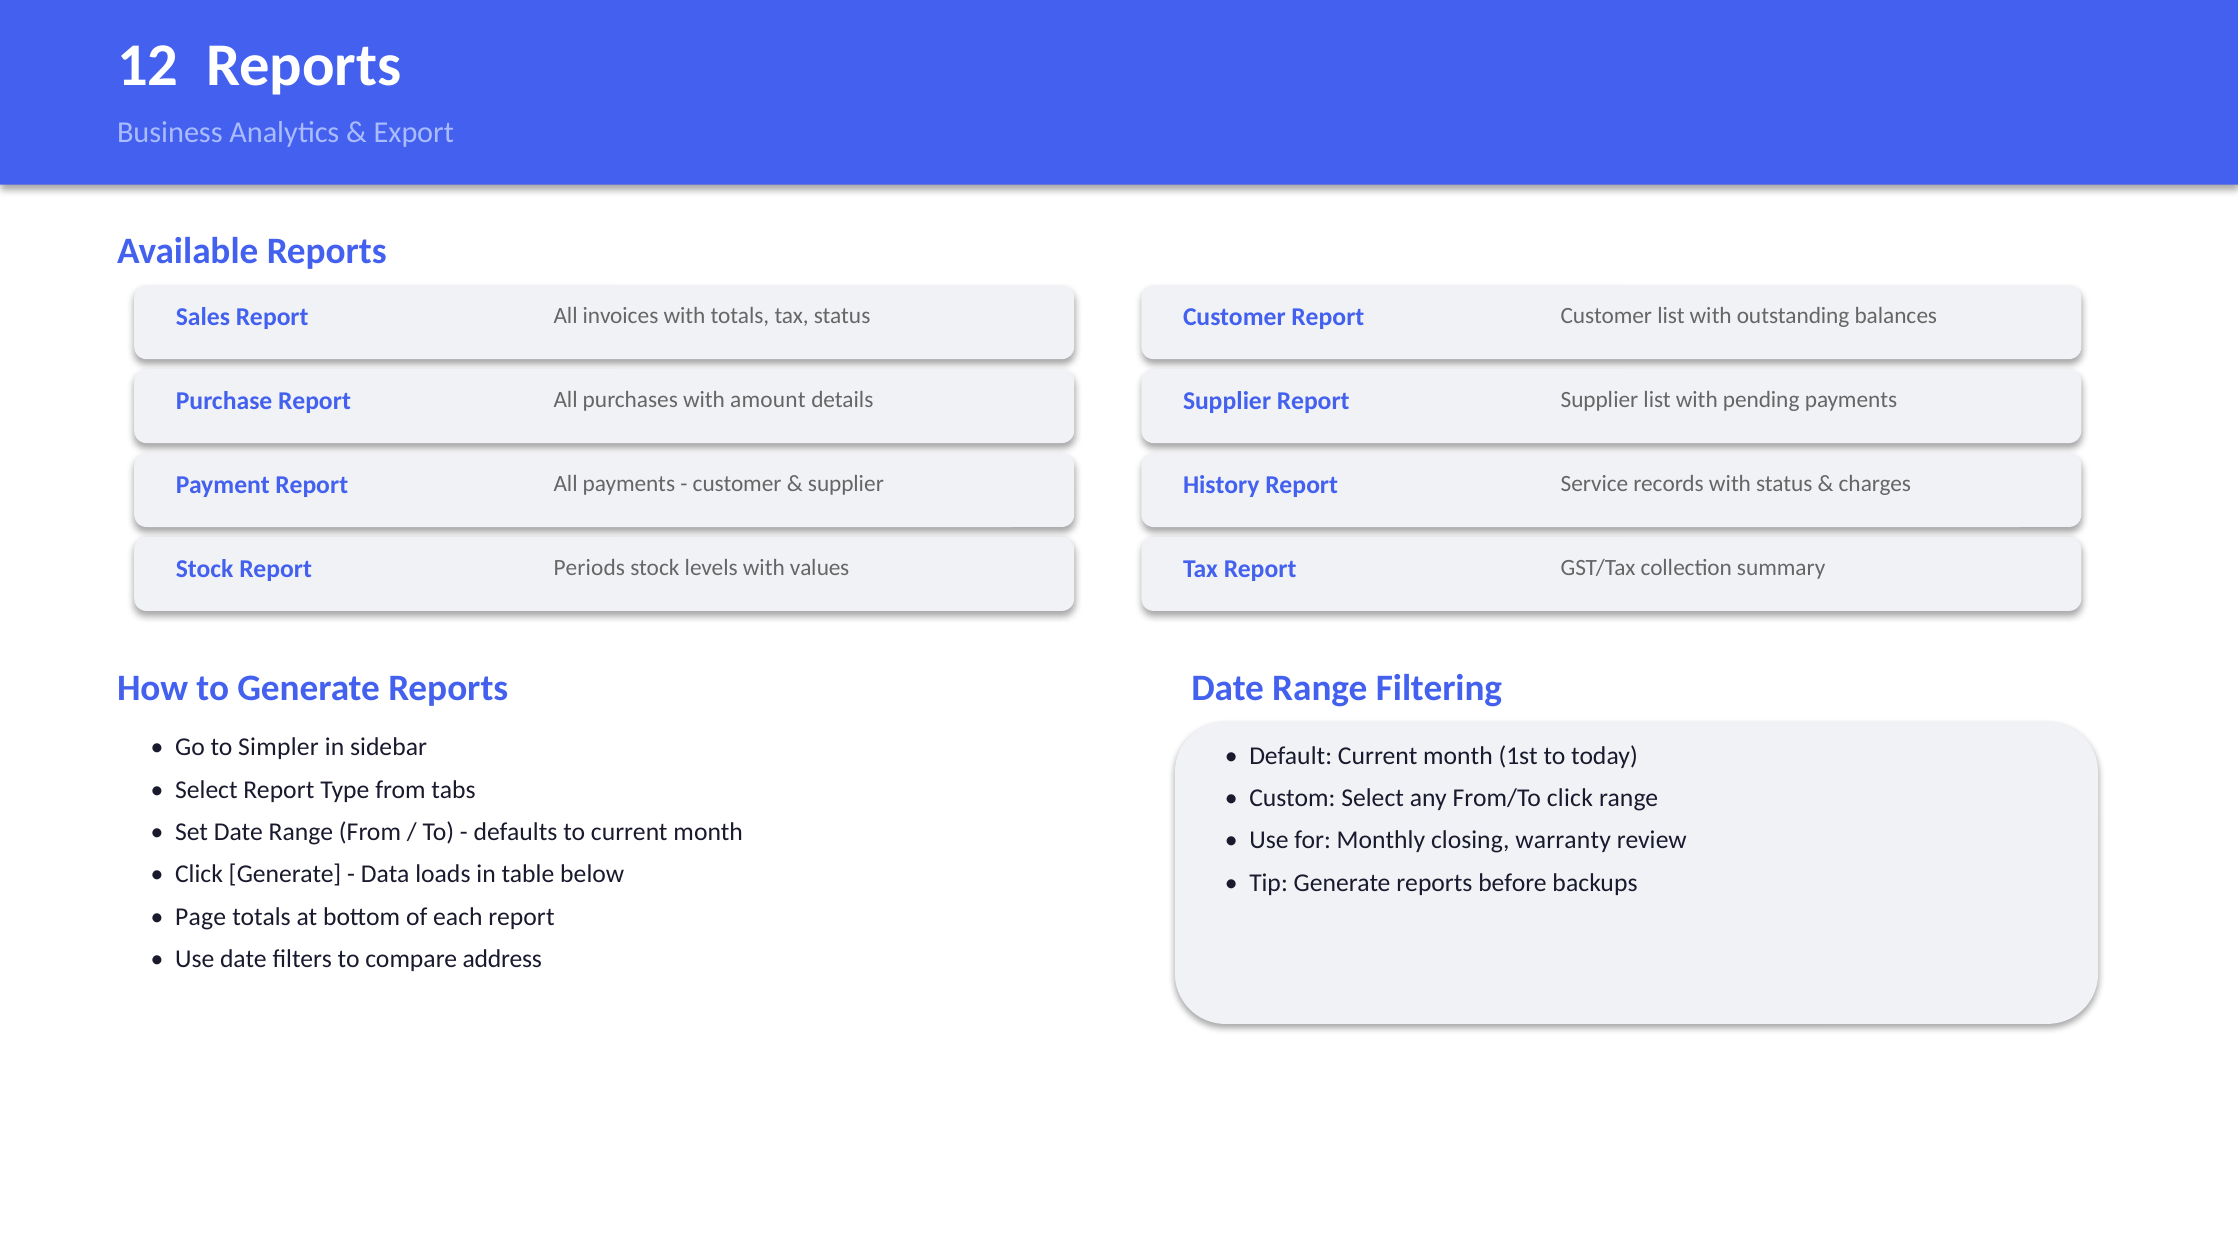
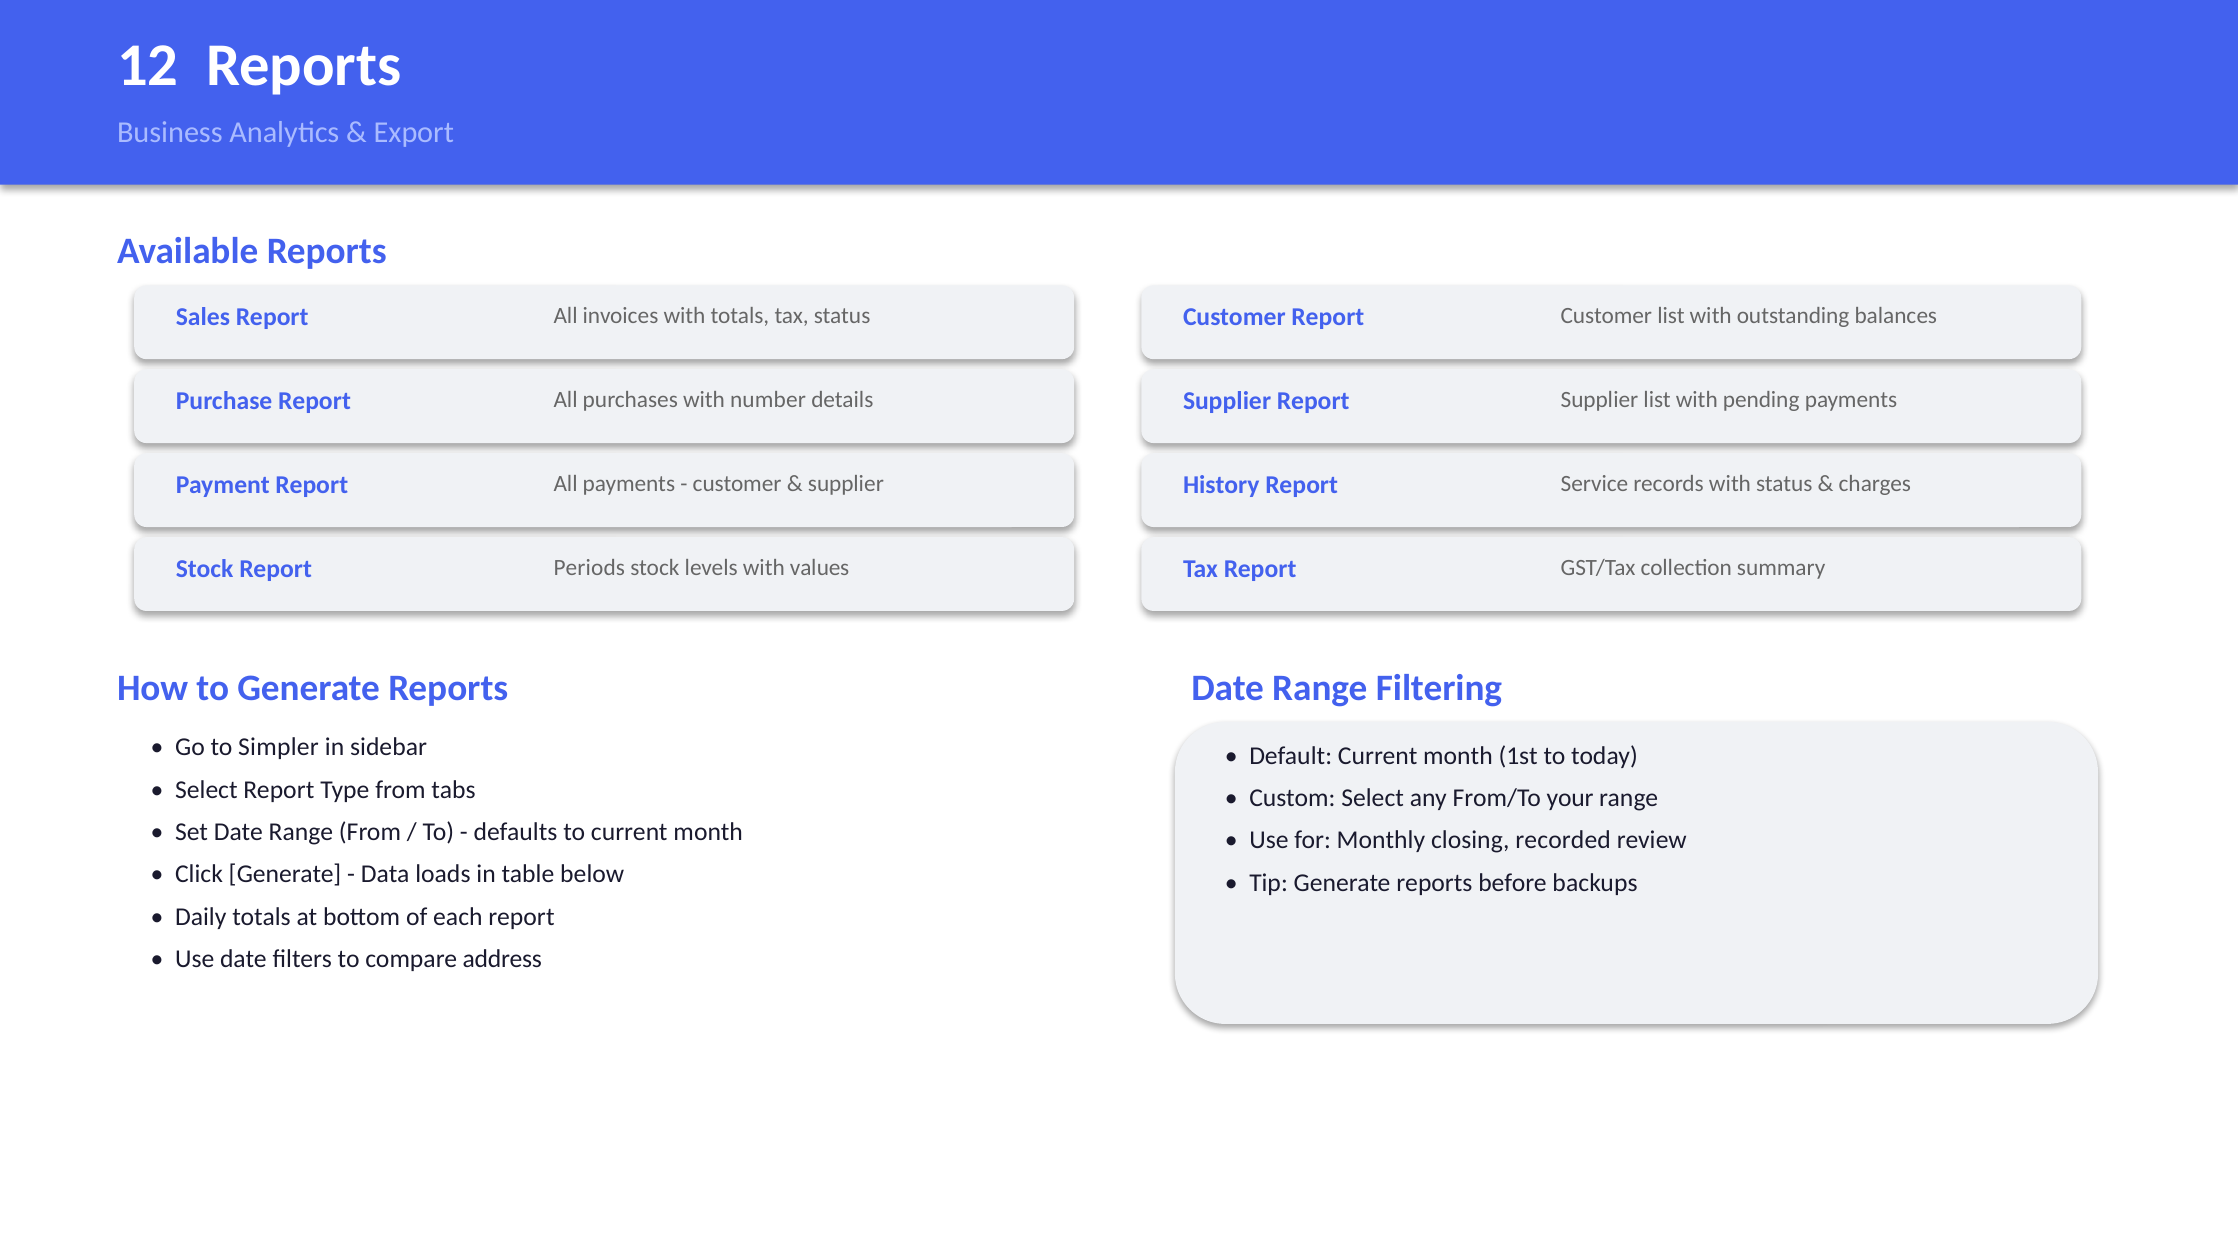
amount: amount -> number (768, 400)
From/To click: click -> your (1570, 798)
warranty: warranty -> recorded (1563, 840)
Page: Page -> Daily (201, 917)
